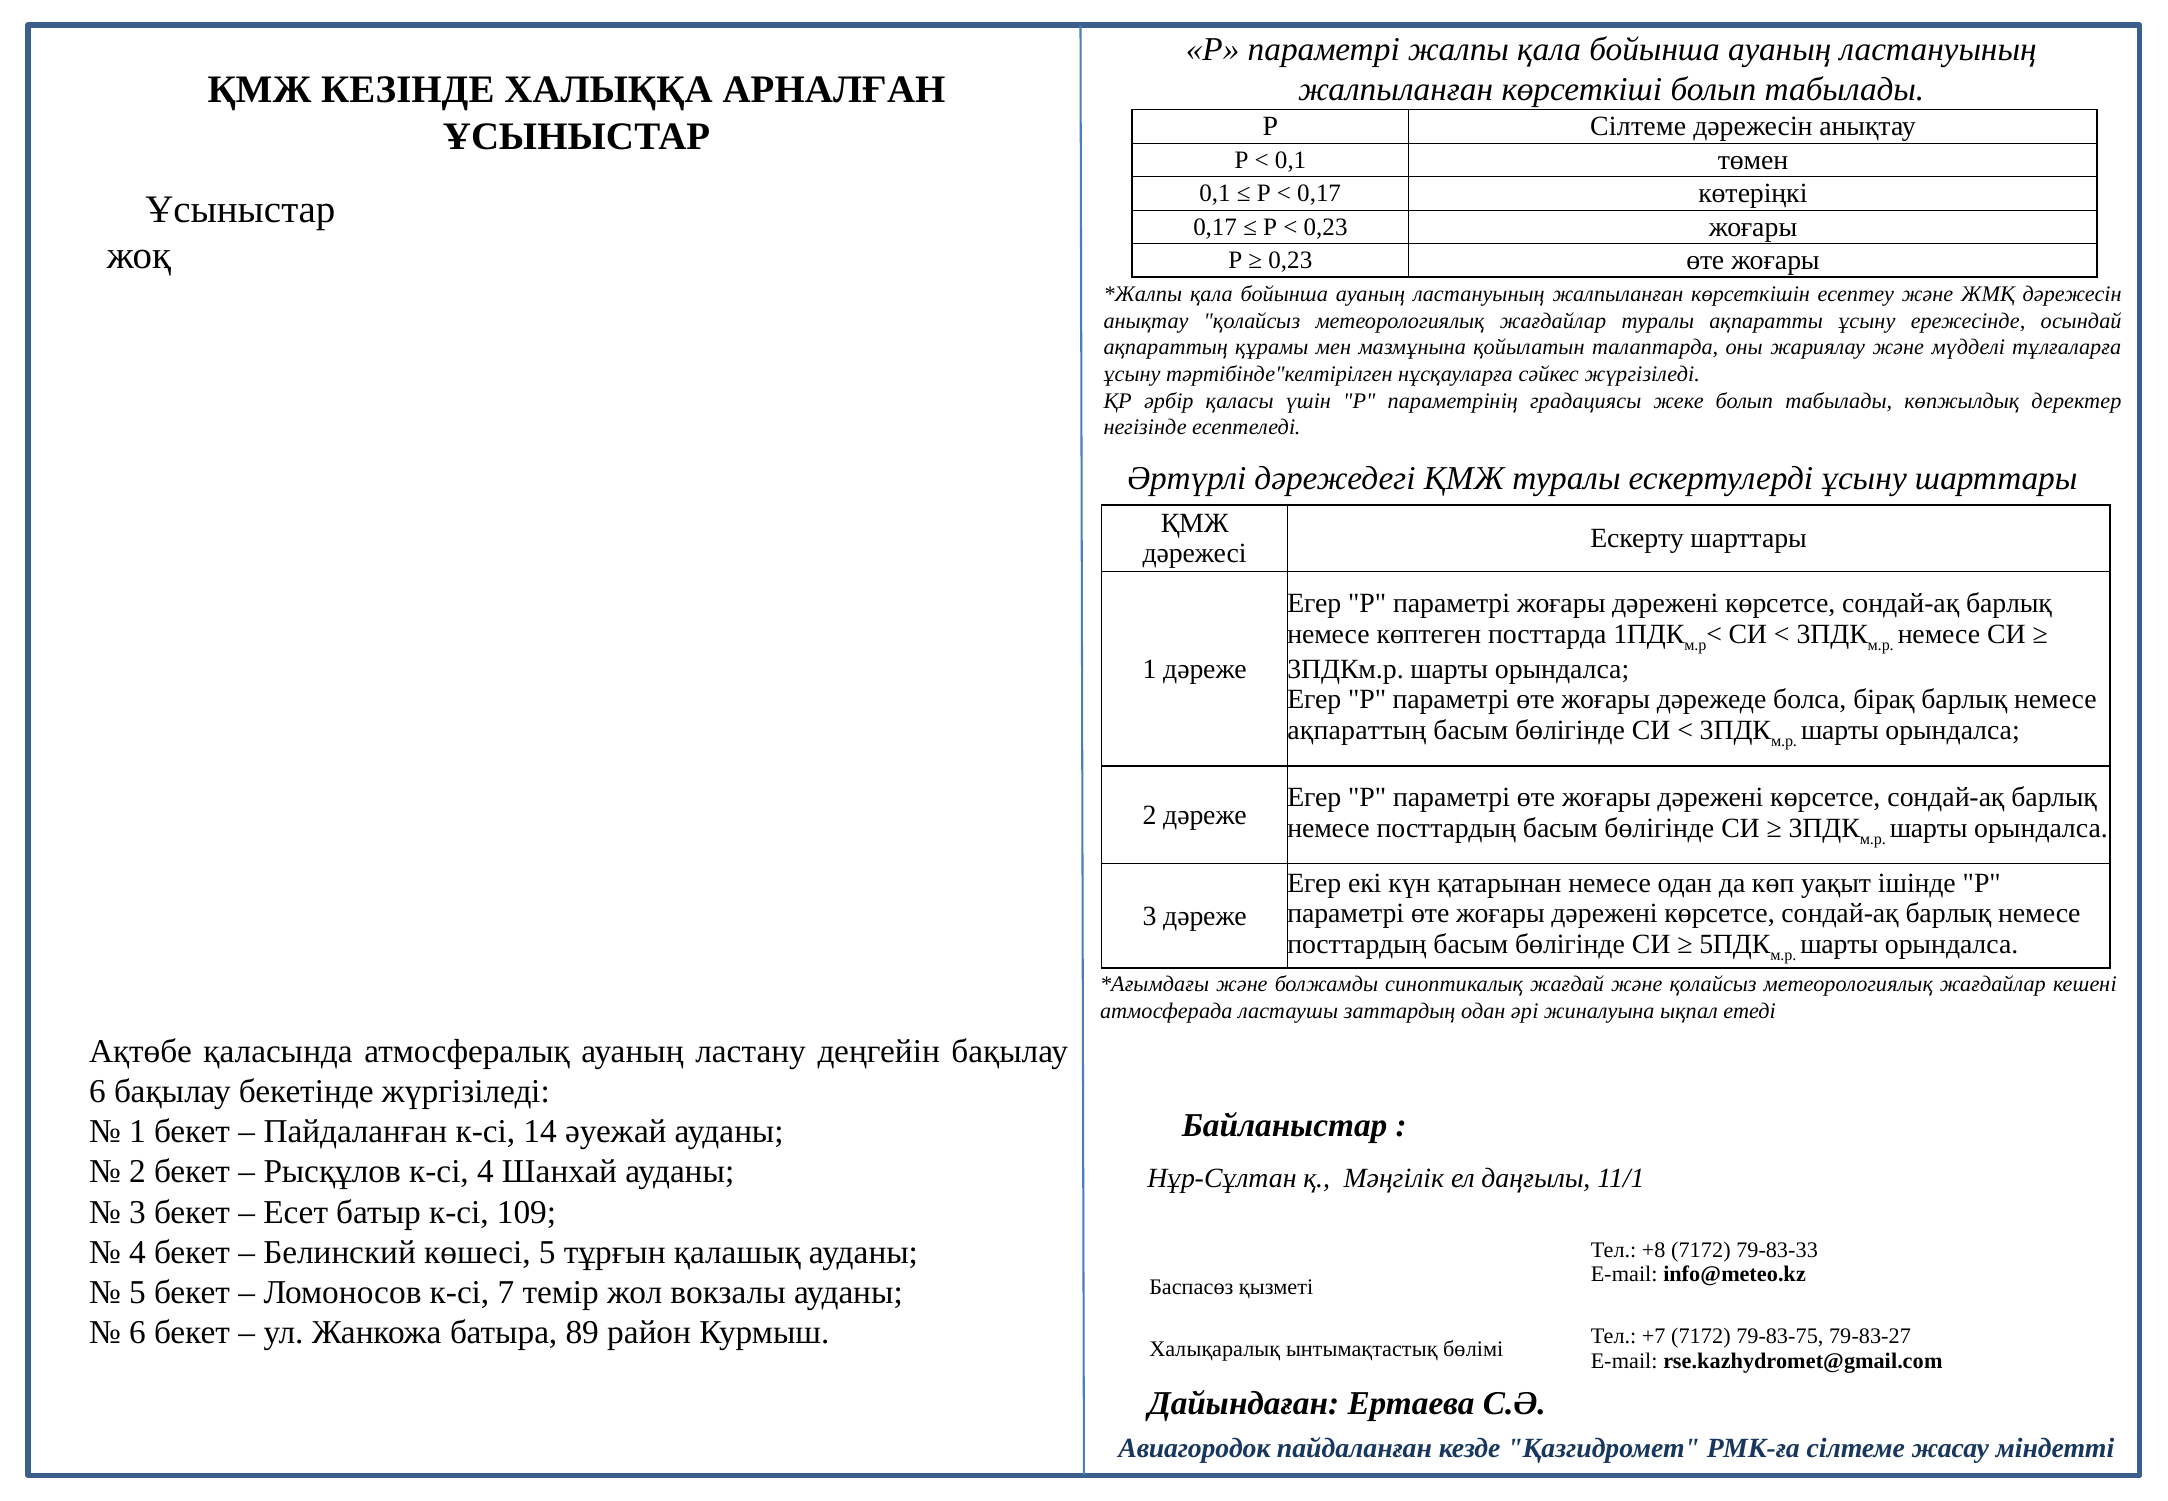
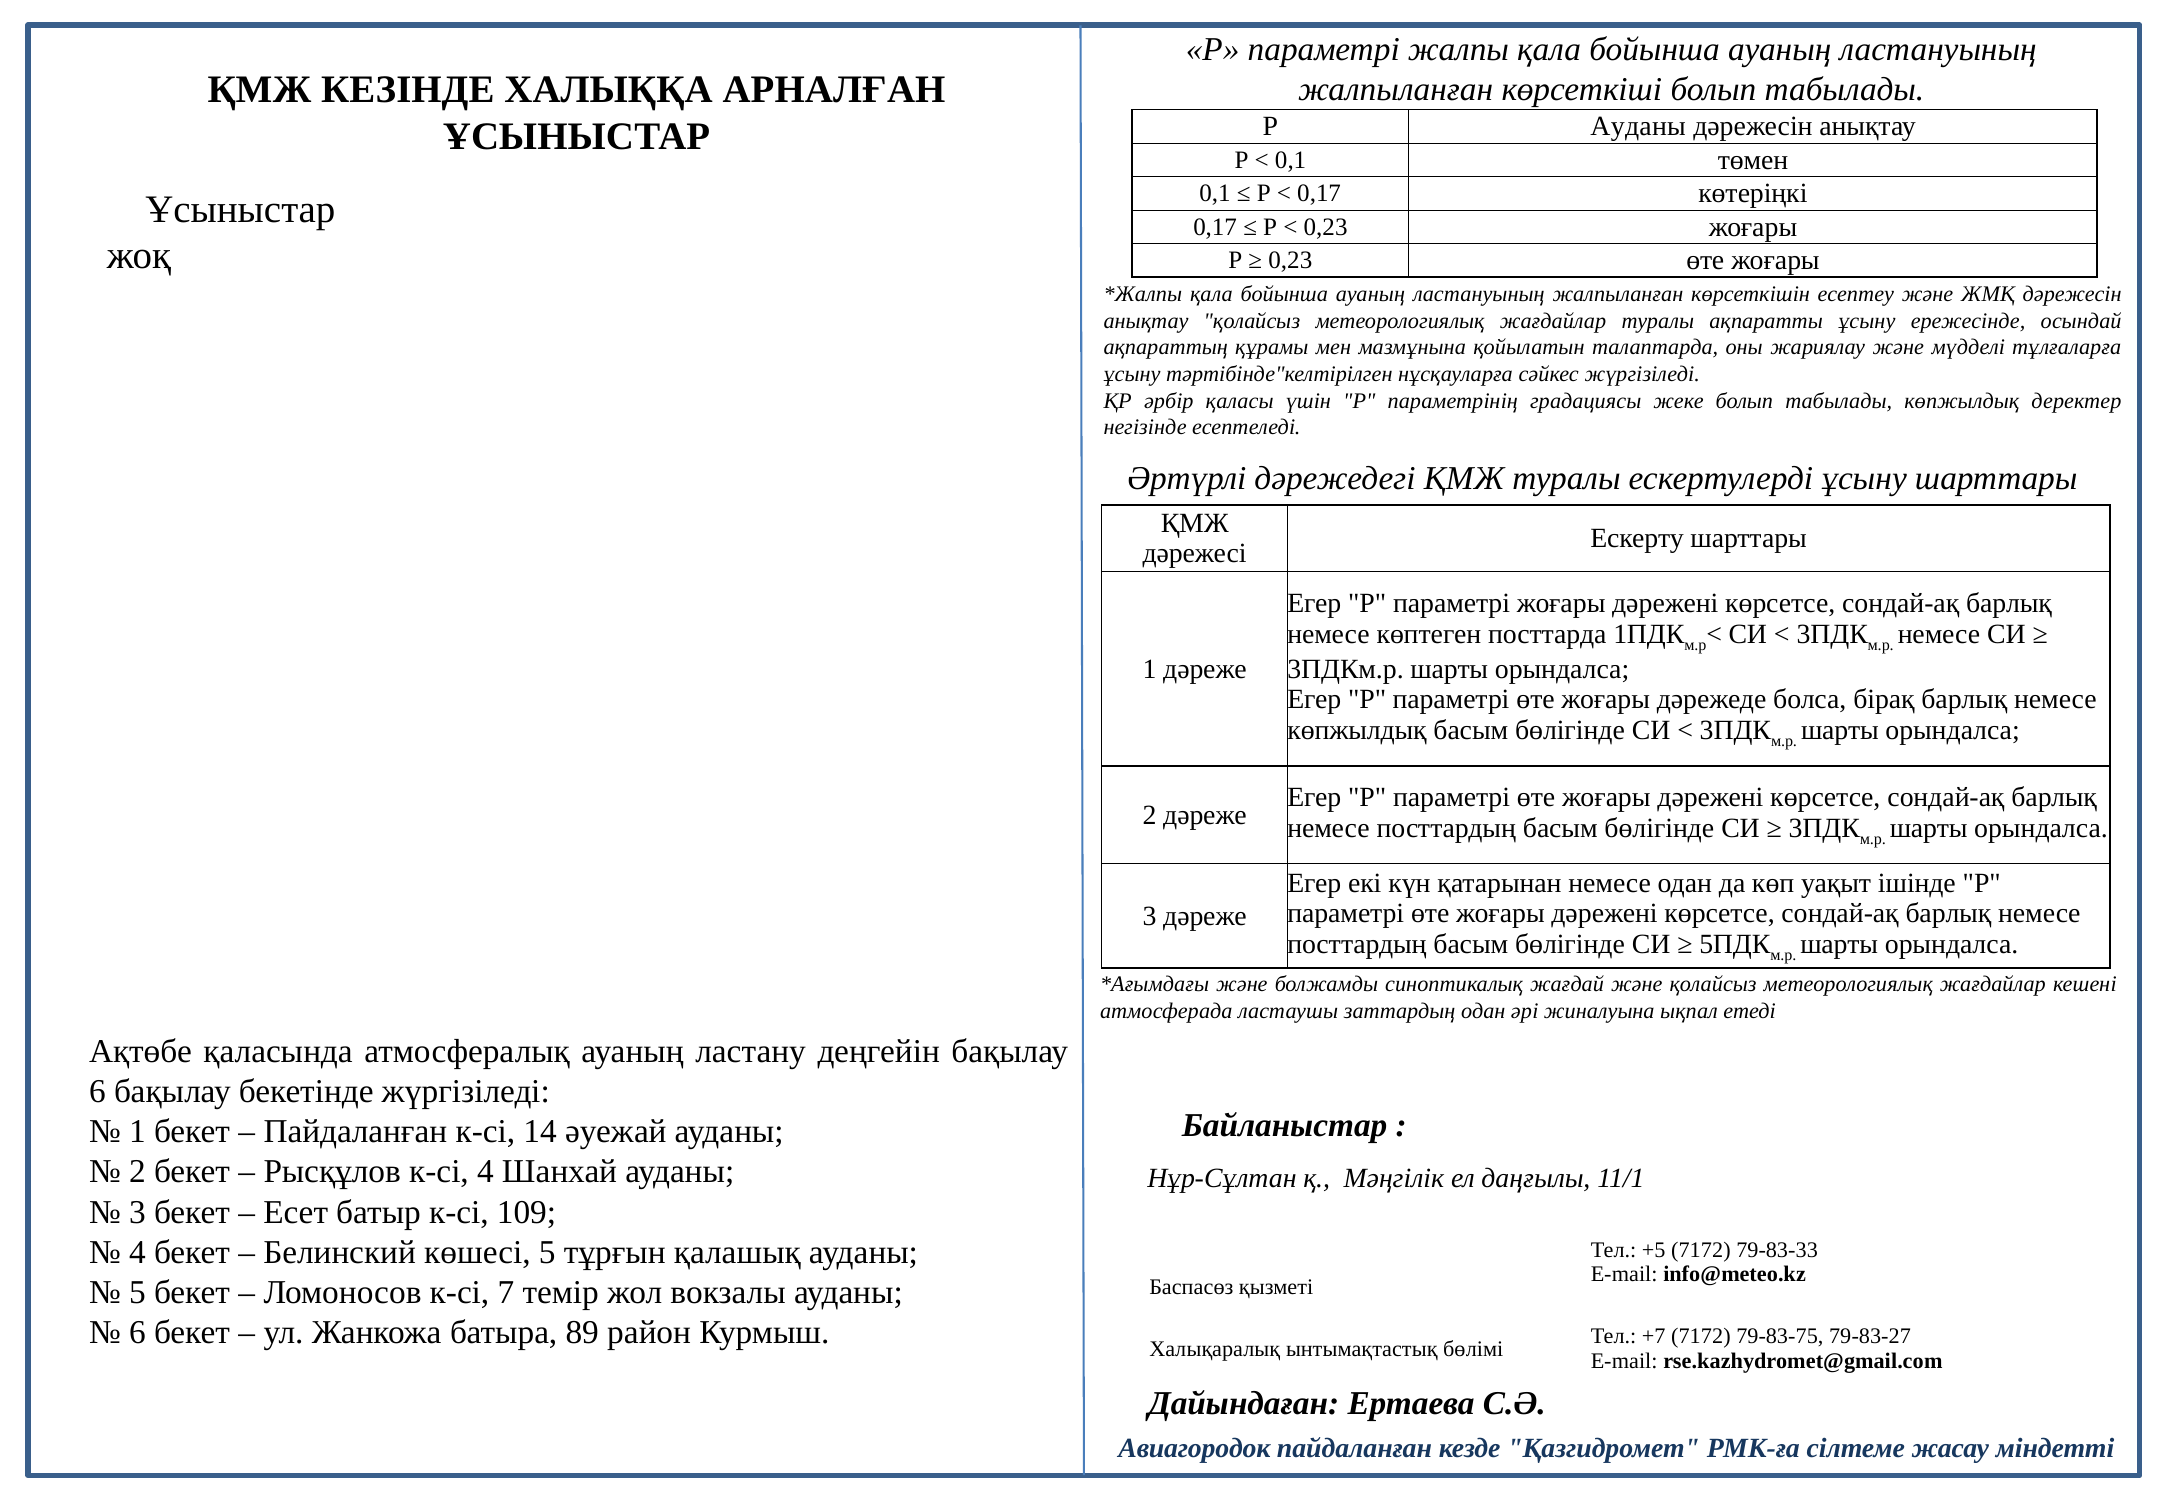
Р Сілтеме: Сілтеме -> Ауданы (1638, 127)
ақпараттың: ақпараттың -> көпжылдық (1357, 730)
+8: +8 -> +5 (1654, 1250)
